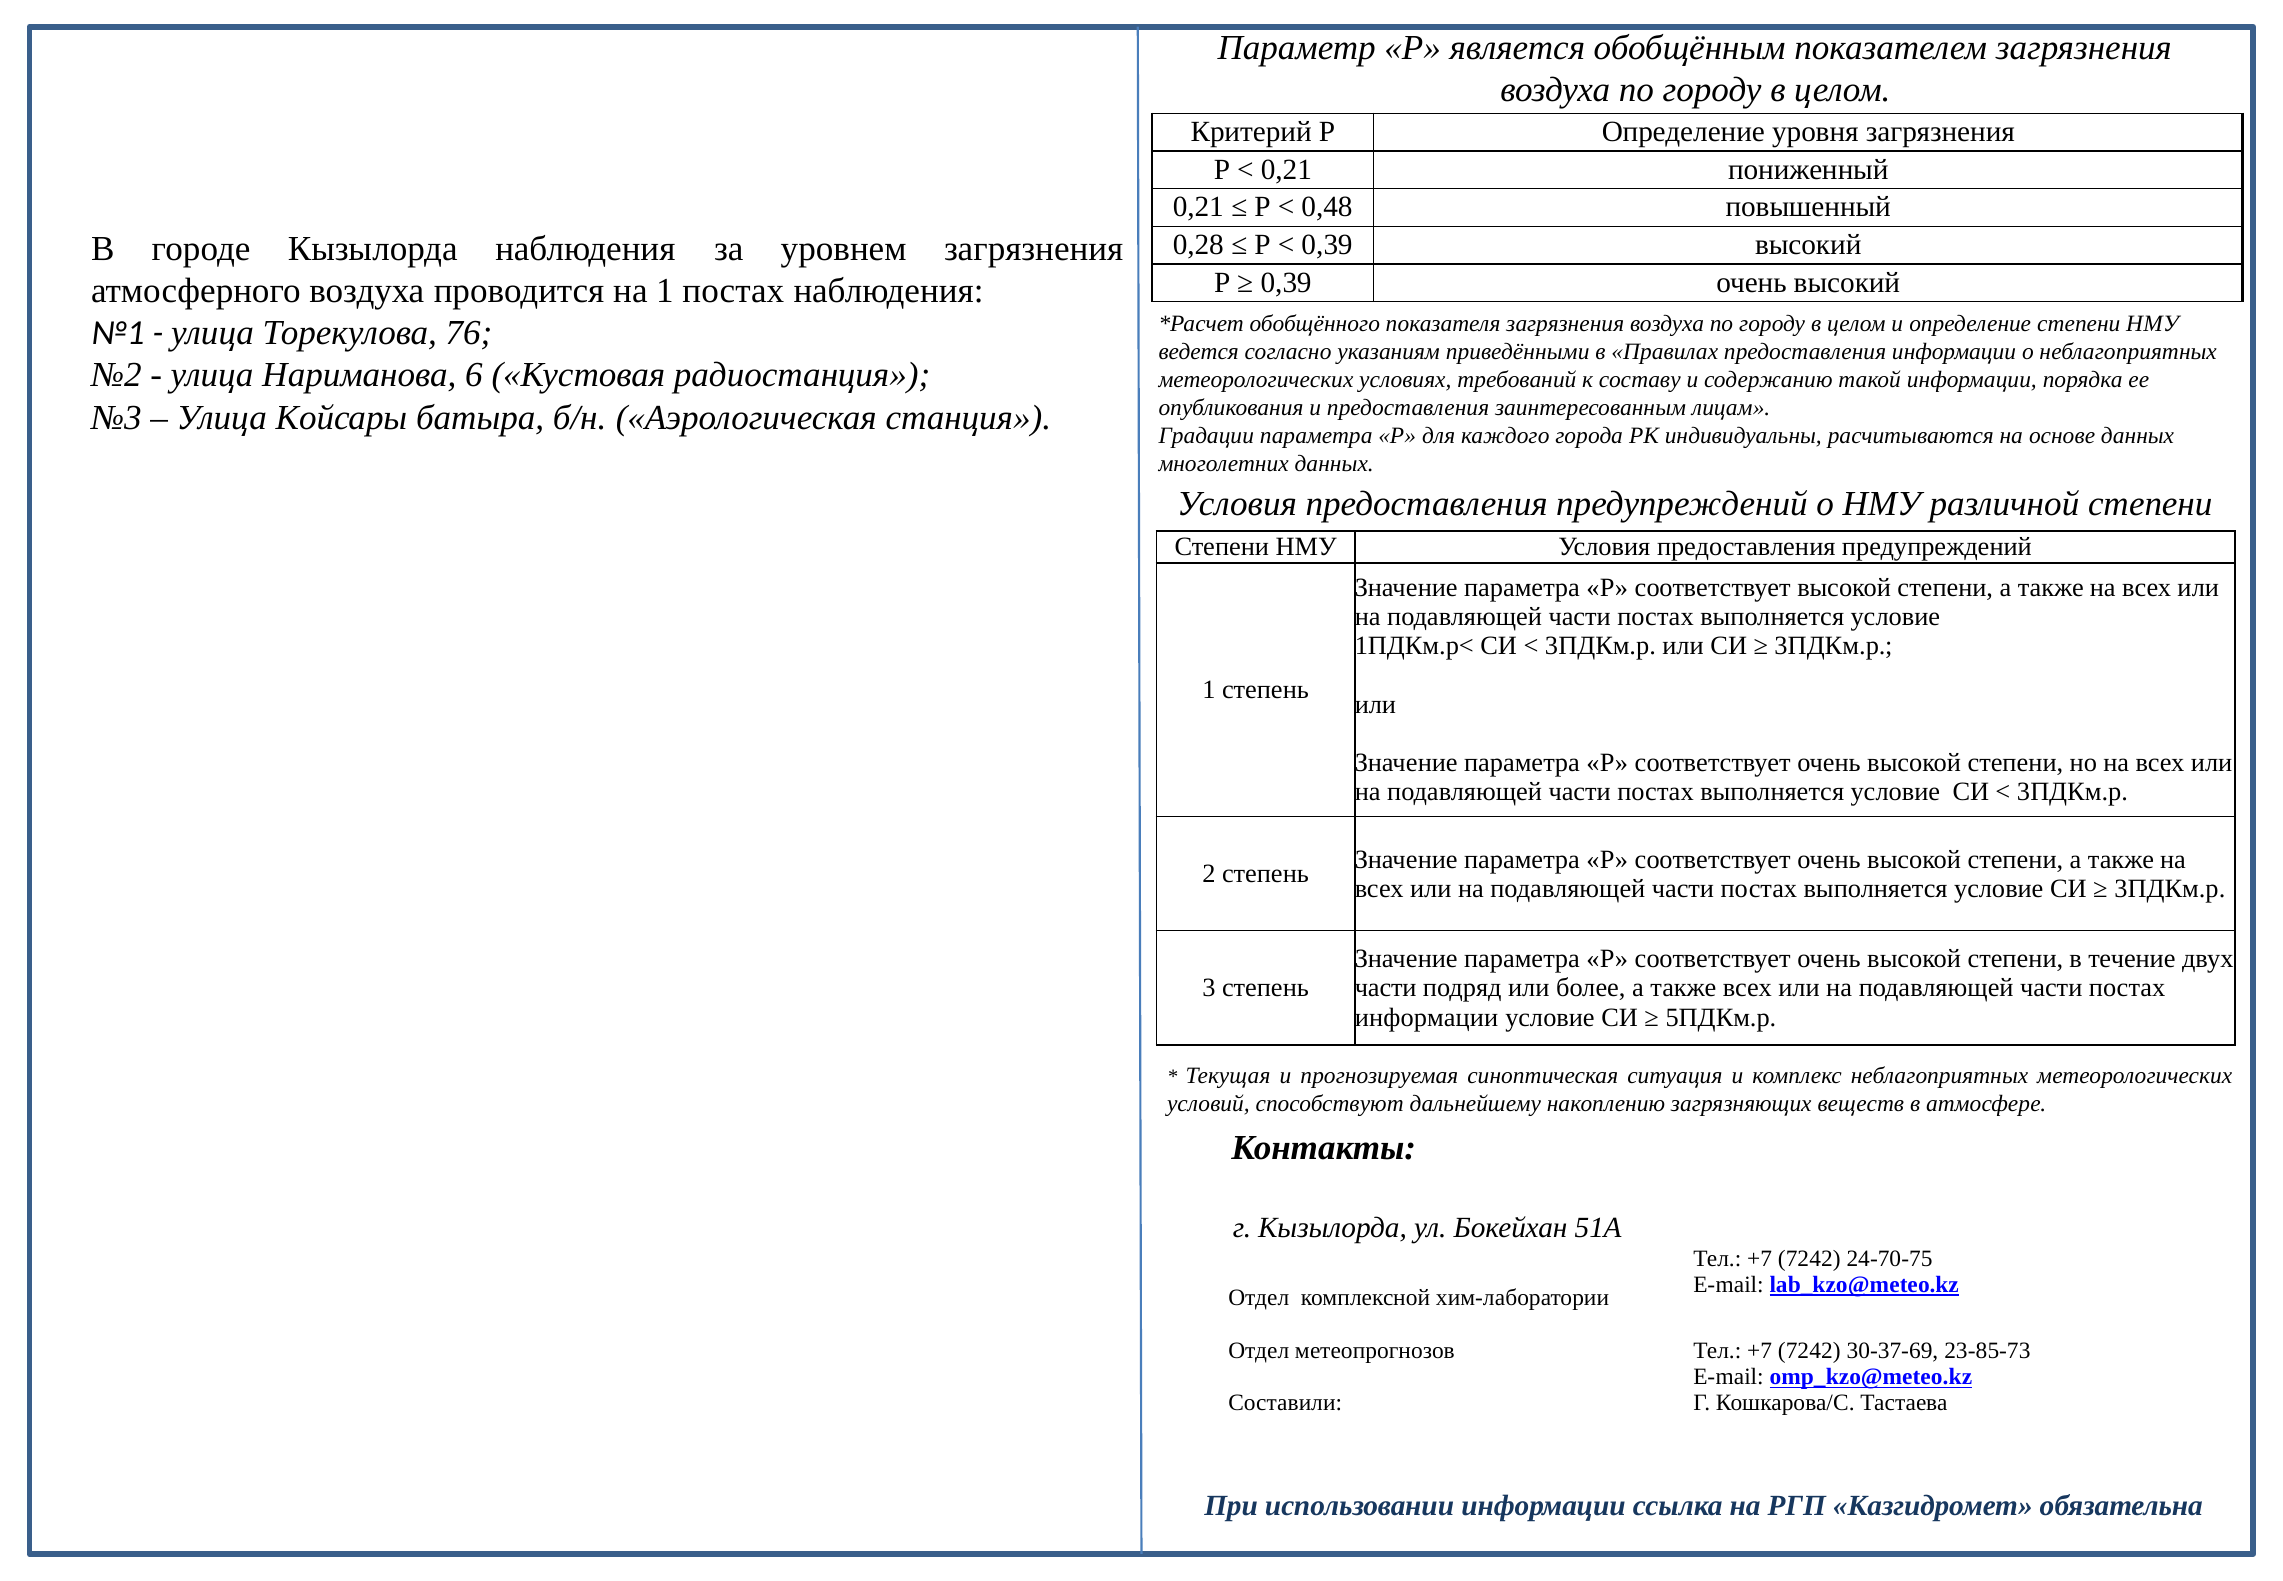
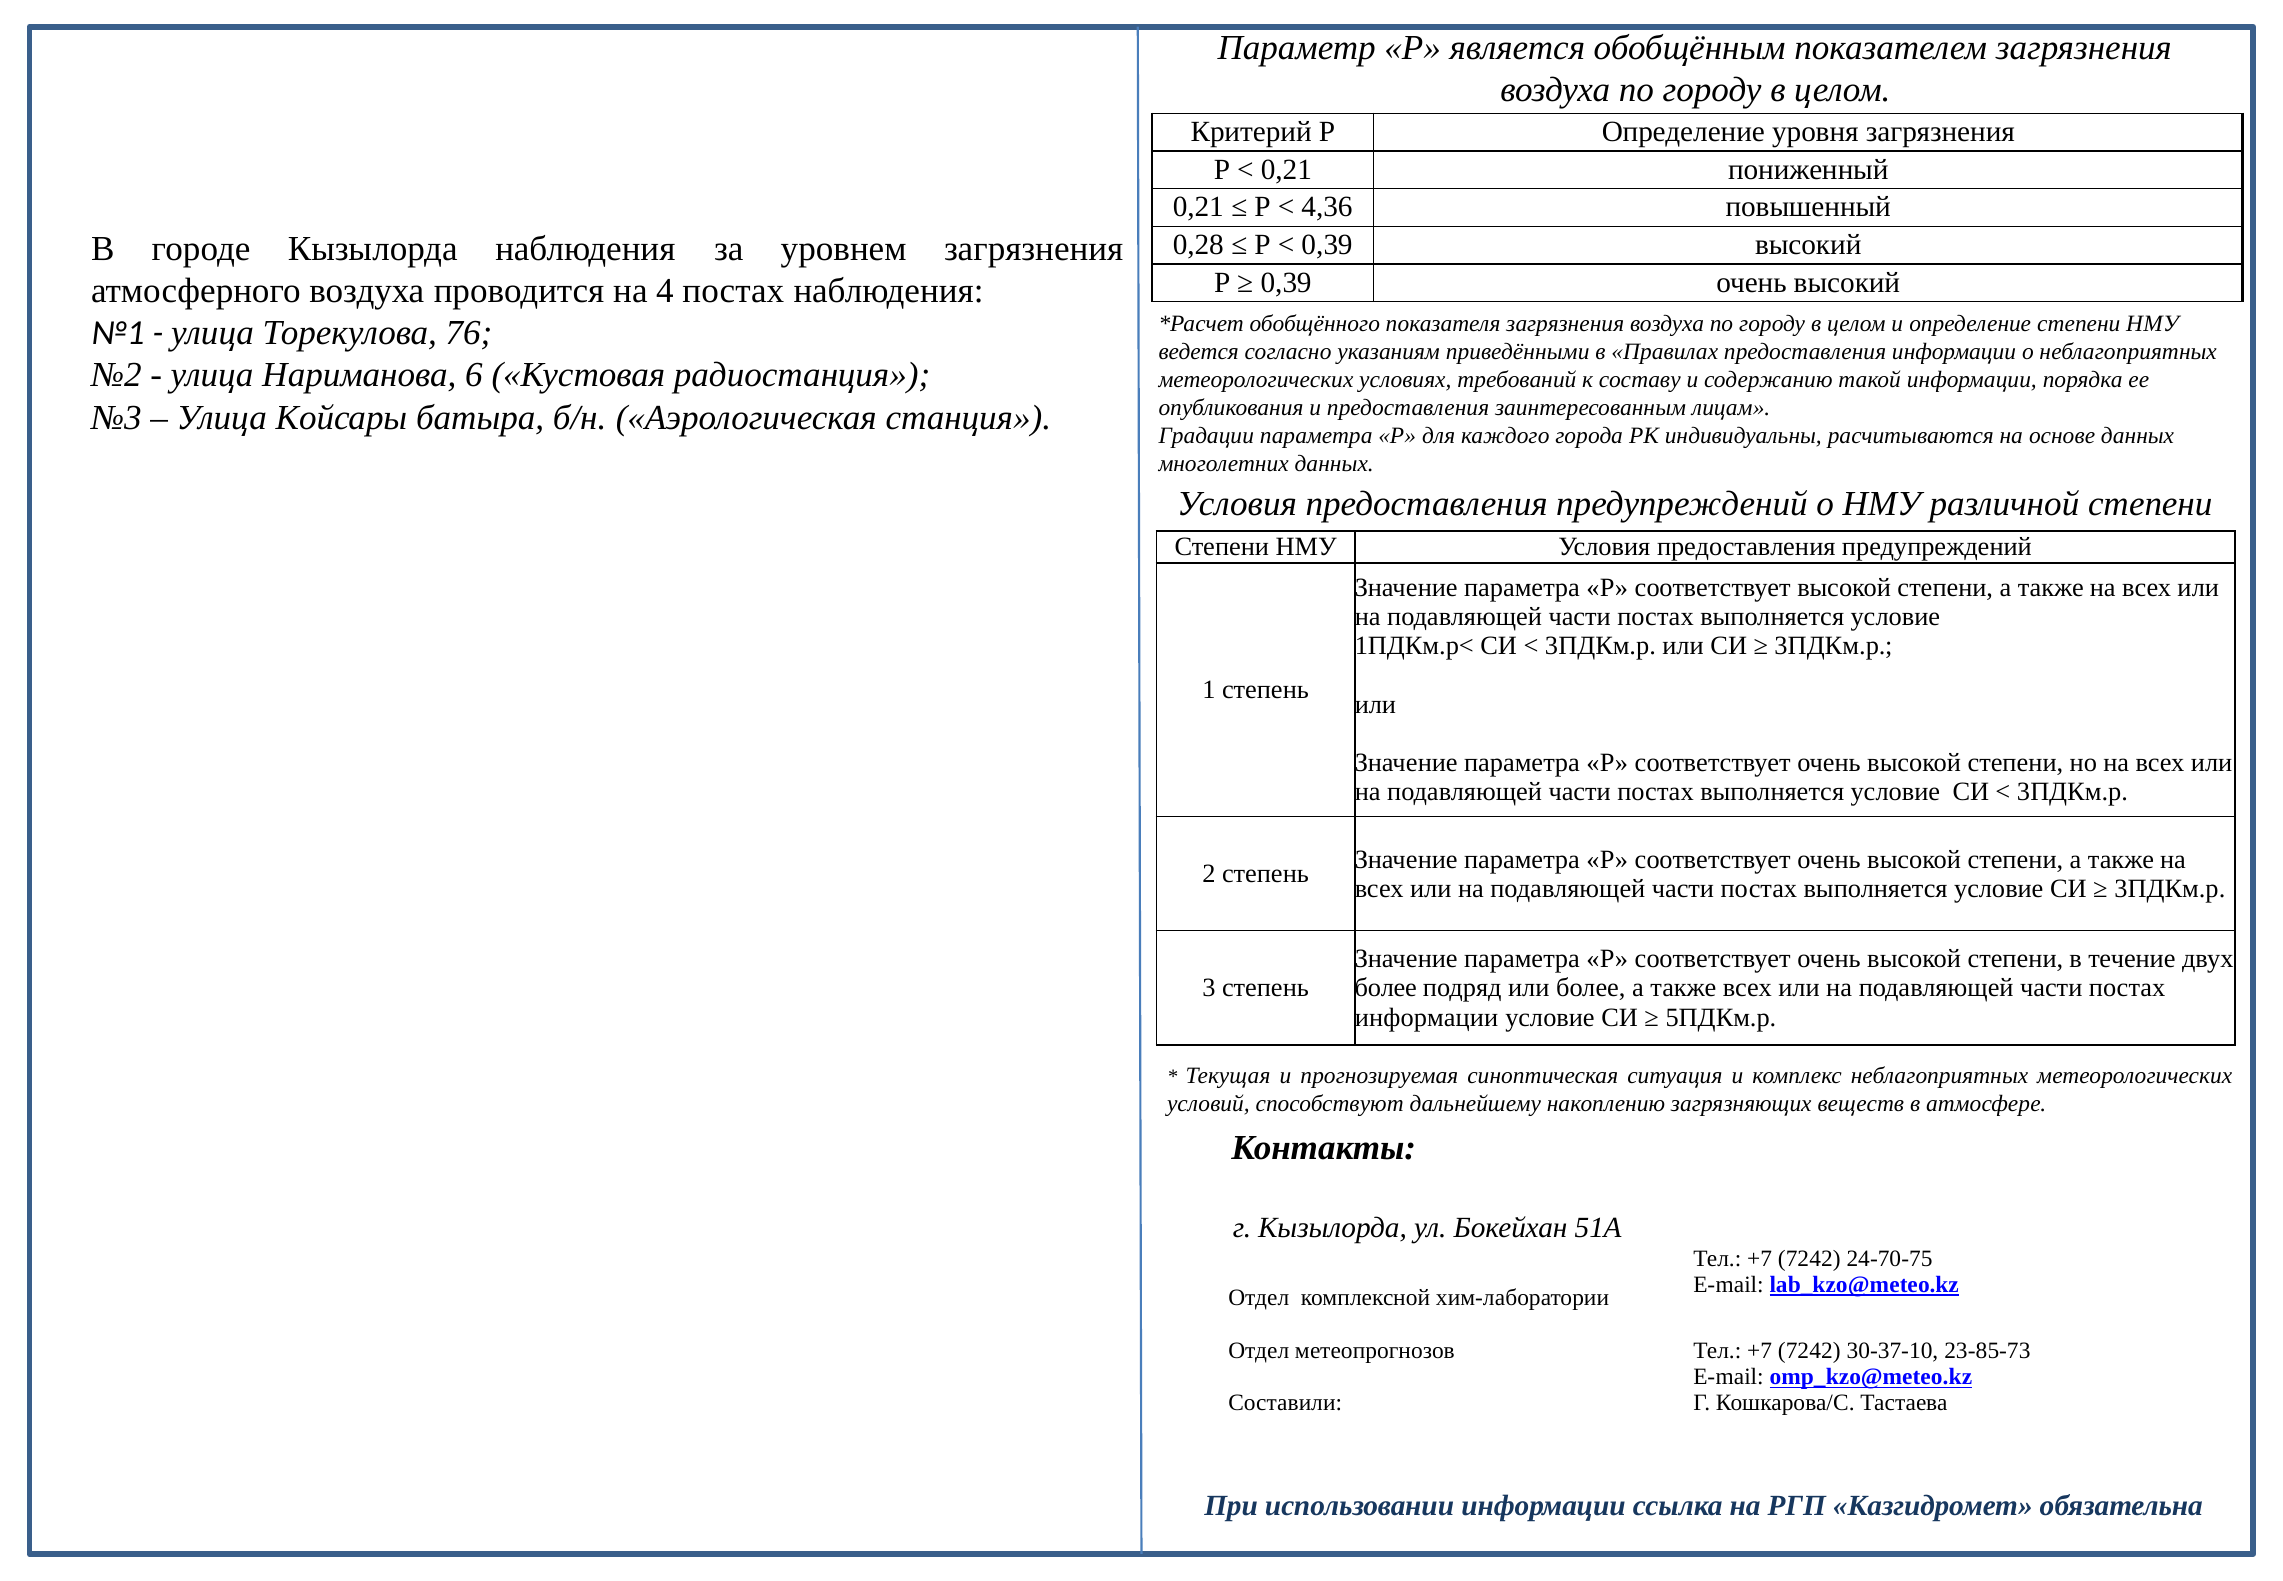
0,48: 0,48 -> 4,36 (1327, 207)
на 1: 1 -> 4 (665, 291)
части: части -> более (1386, 988)
30-37-69: 30-37-69 -> 30-37-10 (1892, 1351)
